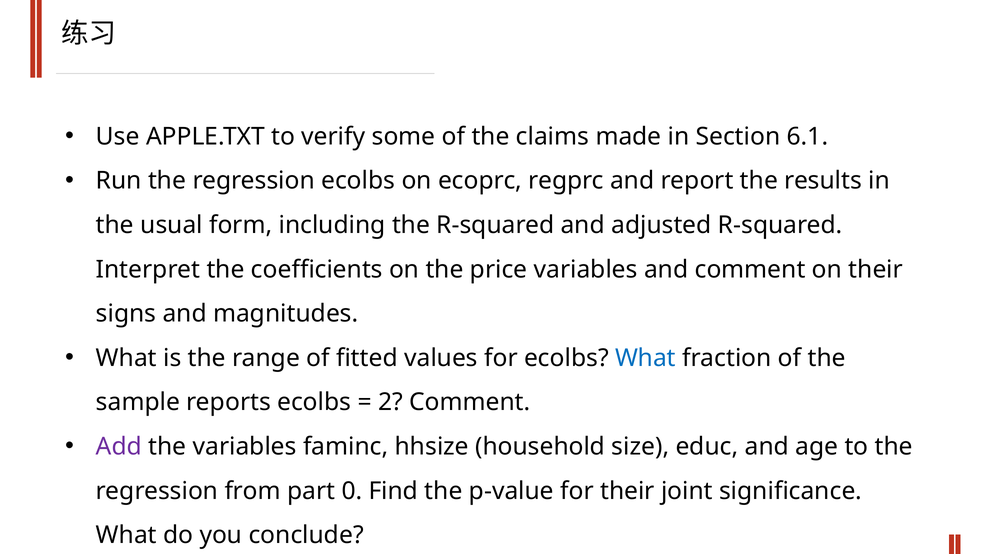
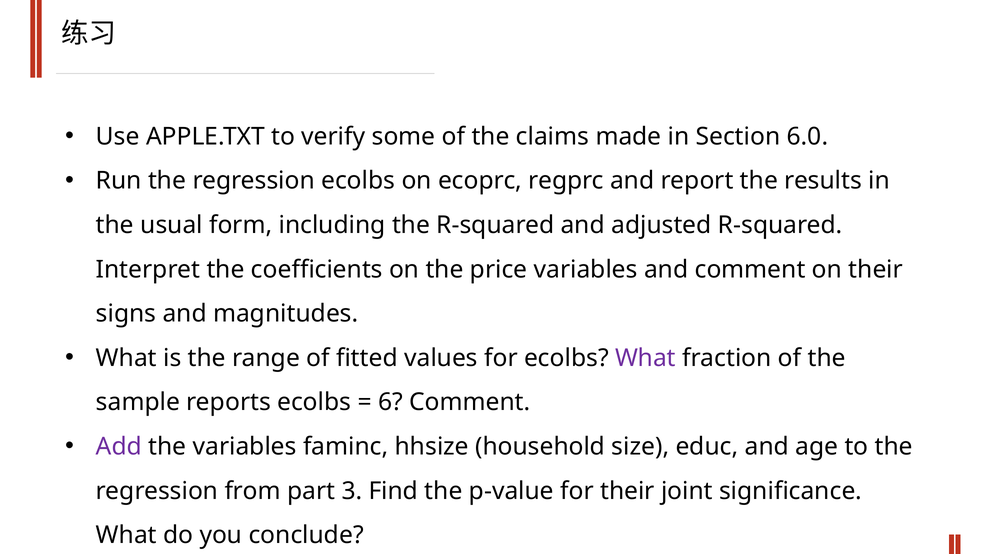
6.1: 6.1 -> 6.0 (807, 137)
What colour: blue -> purple (645, 358)
2: 2 -> 6 (390, 403)
0: 0 -> 3 (352, 492)
